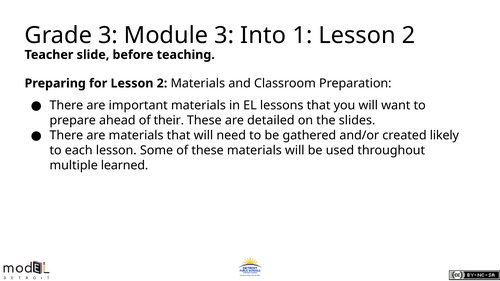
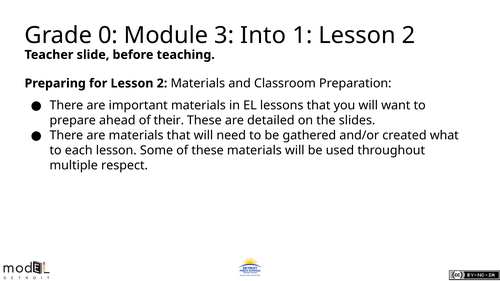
Grade 3: 3 -> 0 (108, 35)
likely: likely -> what (444, 136)
learned: learned -> respect (124, 166)
